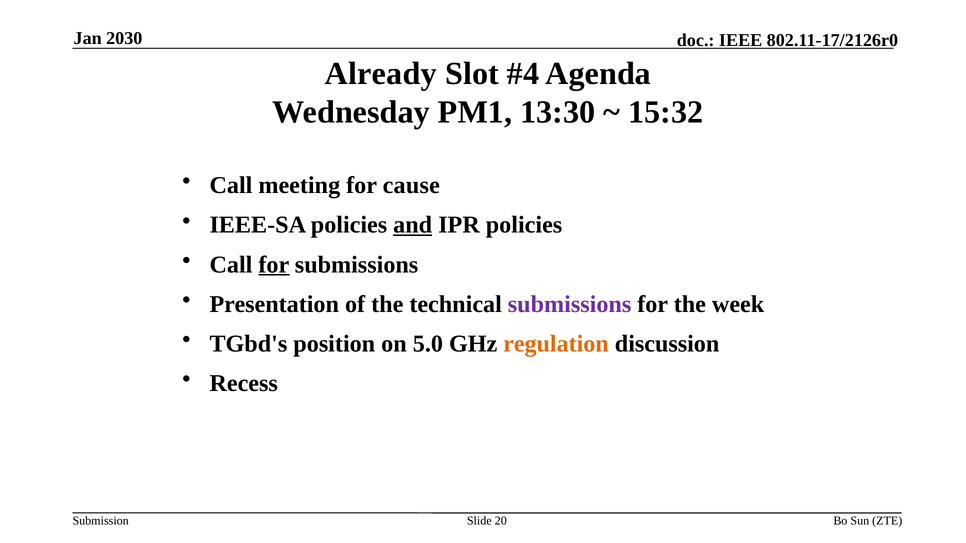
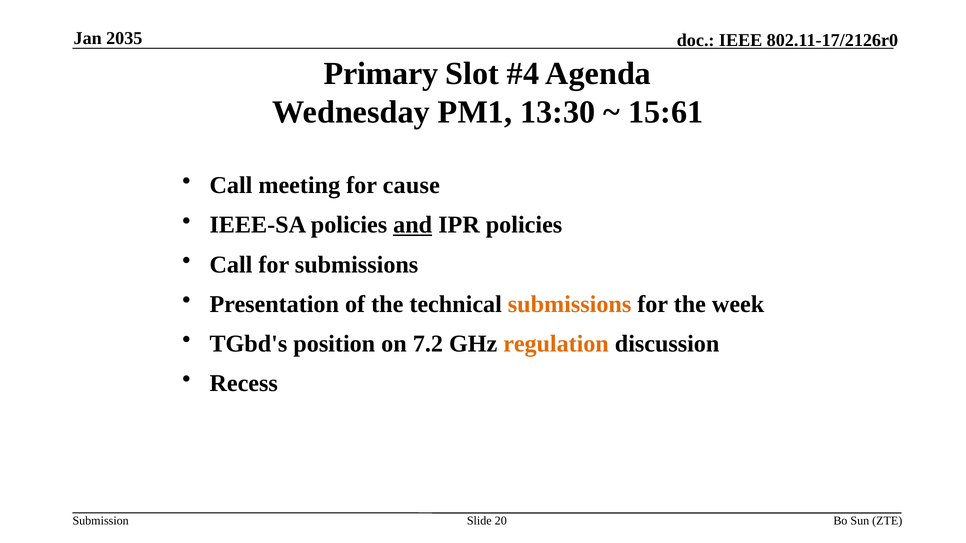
2030: 2030 -> 2035 (124, 38)
Already: Already -> Primary (381, 73)
15:32: 15:32 -> 15:61 (666, 112)
for underline: present -> none (274, 265)
submissions colour: purple -> orange (570, 304)
5.0: 5.0 -> 7.2 (428, 344)
